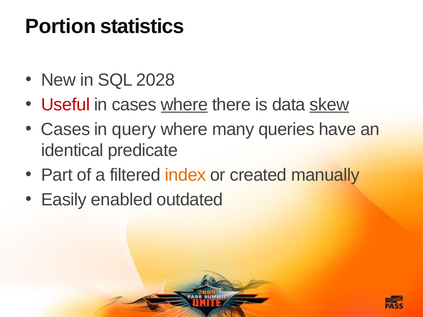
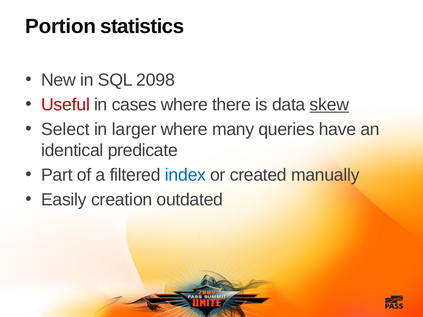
2028: 2028 -> 2098 (155, 80)
where underline: present -> none (184, 105)
Cases: Cases -> Select (66, 129)
query: query -> larger (134, 129)
index colour: orange -> blue (185, 175)
enabled: enabled -> creation (122, 200)
